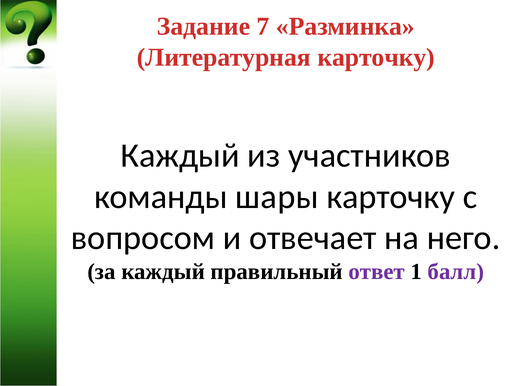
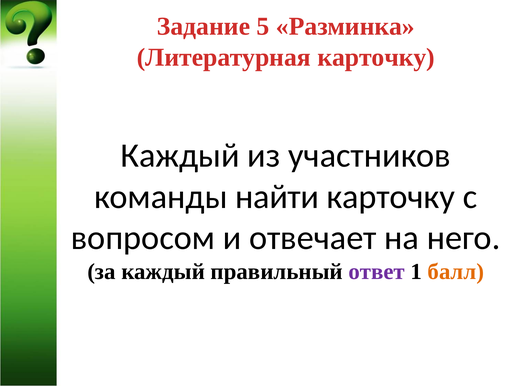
7: 7 -> 5 (263, 26)
шары: шары -> найти (277, 197)
балл colour: purple -> orange (456, 272)
